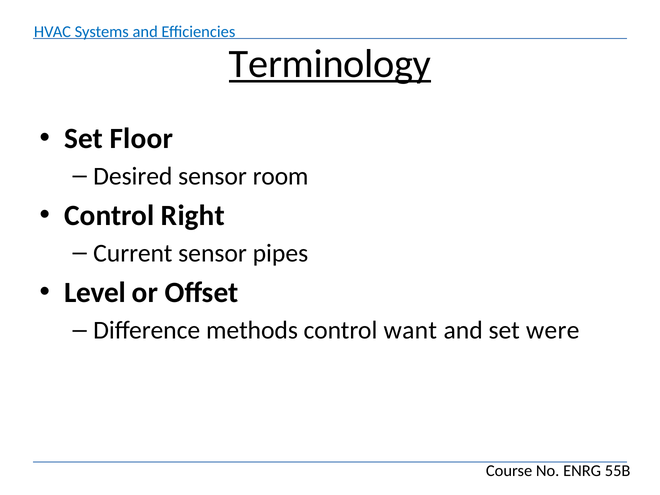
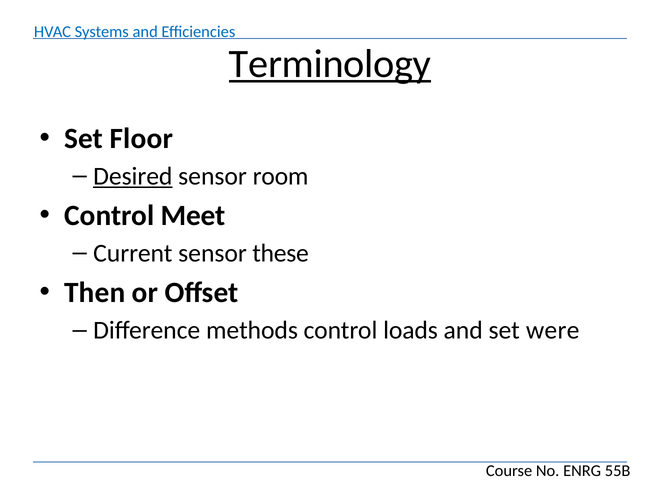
Desired underline: none -> present (133, 176)
Right: Right -> Meet (193, 215)
pipes: pipes -> these (281, 253)
Level: Level -> Then (95, 293)
want: want -> loads (411, 330)
